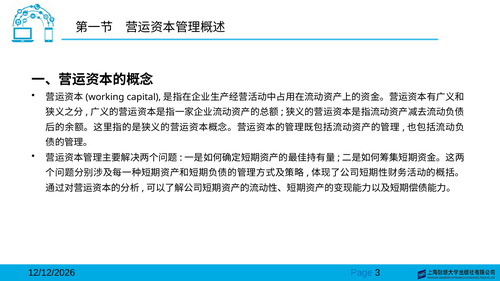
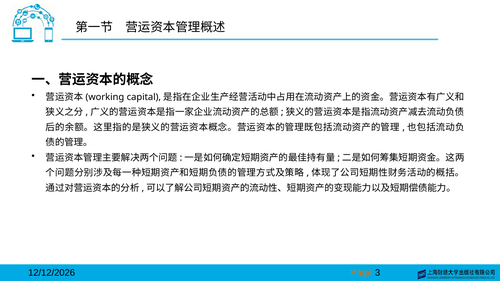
Page colour: blue -> orange (361, 273)
